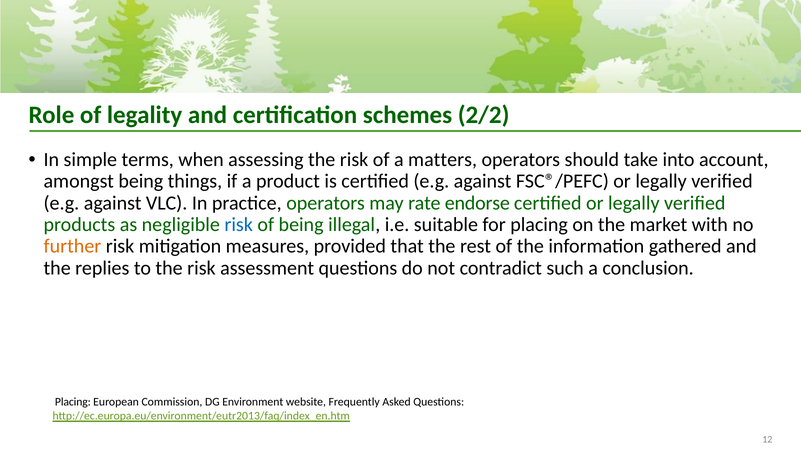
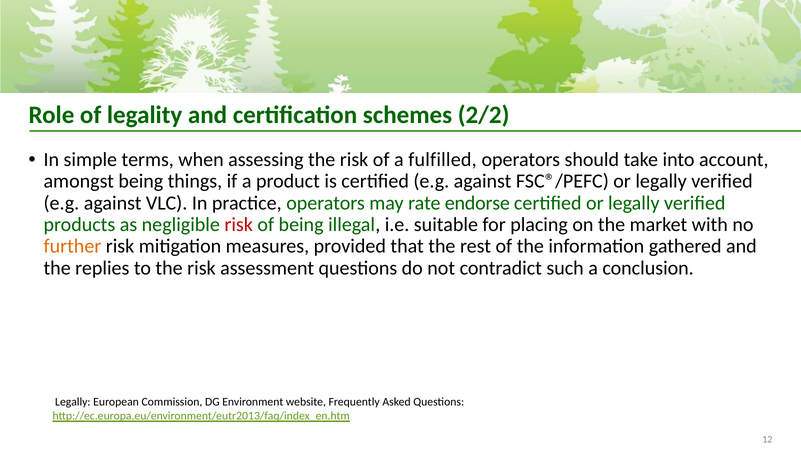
matters: matters -> fulfilled (442, 160)
risk colour: blue -> red (239, 224)
Placing: Placing -> Legally (73, 402)
